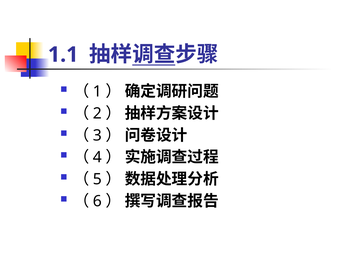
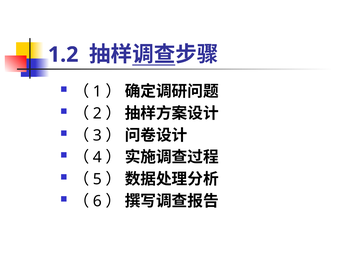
1.1: 1.1 -> 1.2 (63, 55)
